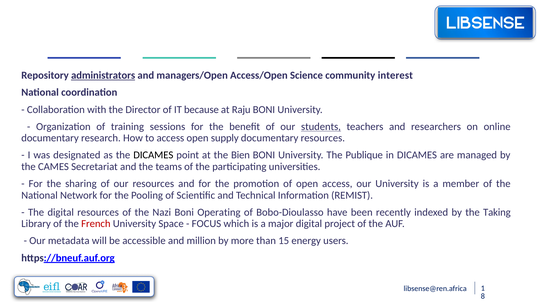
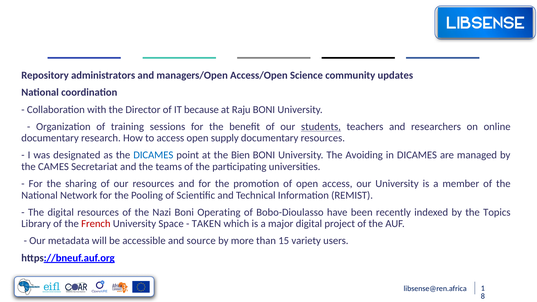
administrators underline: present -> none (103, 75)
interest: interest -> updates (395, 75)
DICAMES colour: black -> blue (153, 155)
Publique: Publique -> Avoiding (364, 155)
Taking: Taking -> Topics (497, 212)
FOCUS: FOCUS -> TAKEN (206, 224)
million: million -> source (201, 241)
energy: energy -> variety (306, 241)
